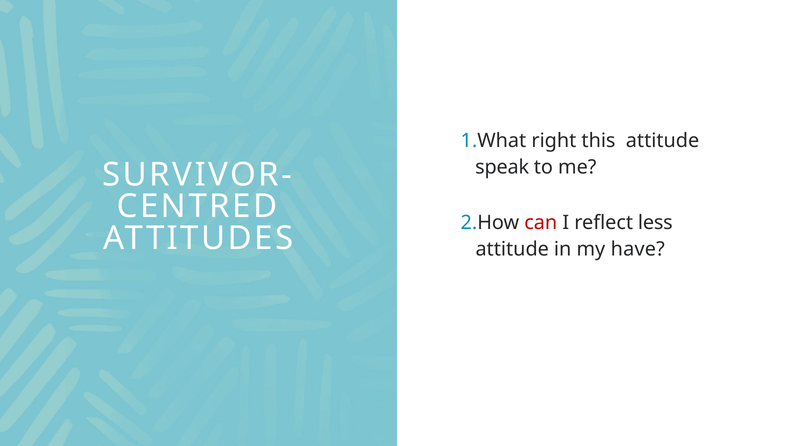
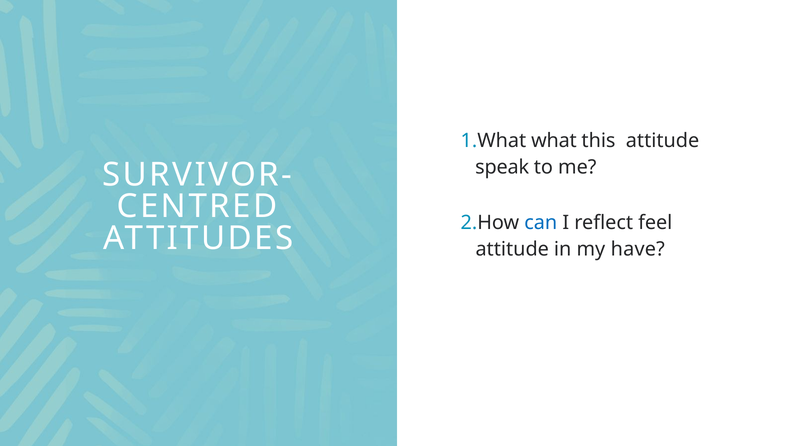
right: right -> what (554, 141)
can colour: red -> blue (541, 223)
less: less -> feel (655, 223)
